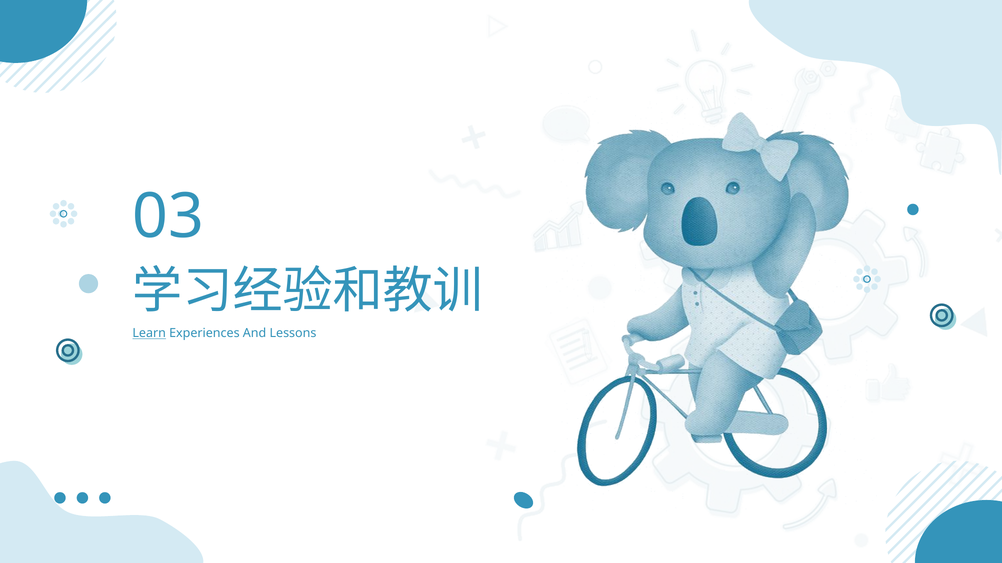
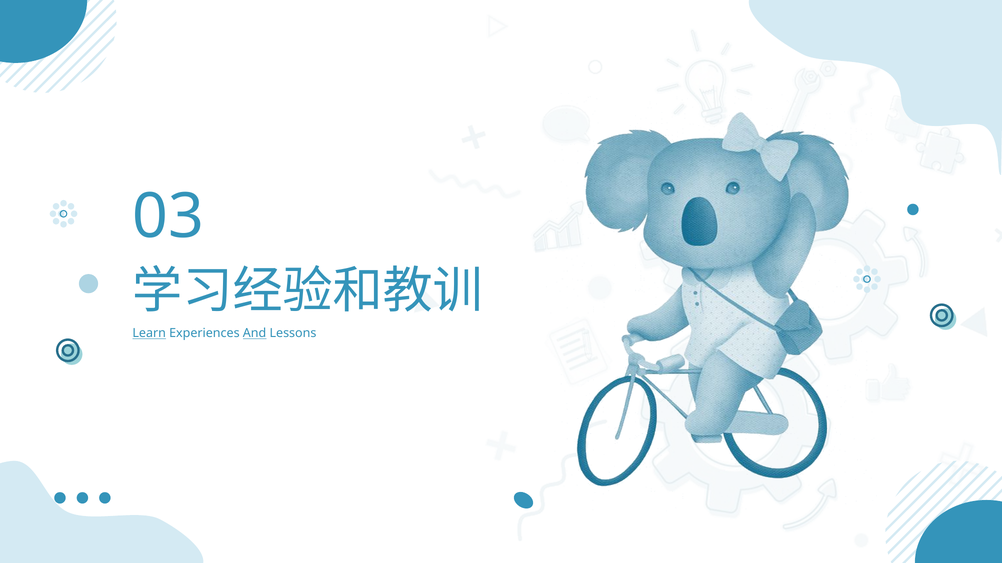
And underline: none -> present (255, 334)
